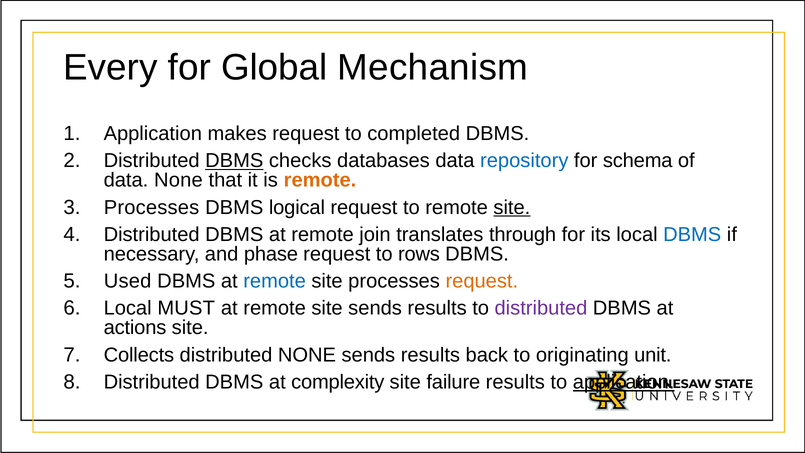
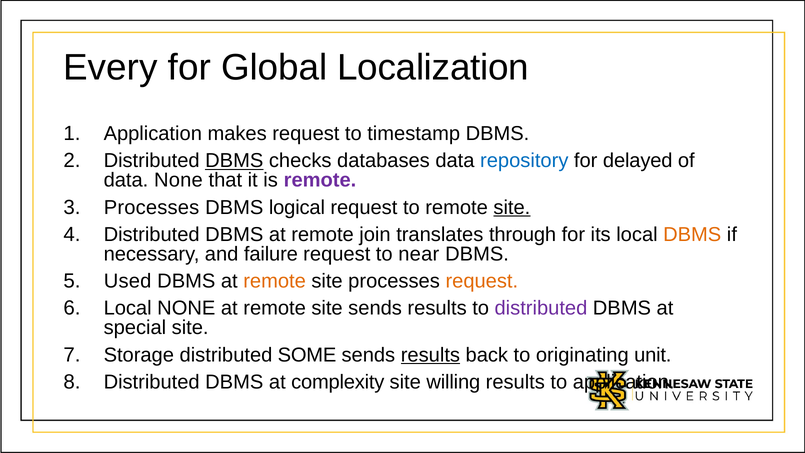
Mechanism: Mechanism -> Localization (433, 68)
completed: completed -> timestamp (414, 134)
schema: schema -> delayed (638, 161)
remote colour: orange -> purple (320, 180)
DBMS colour: blue -> orange (692, 234)
phase: phase -> failure (271, 254)
rows: rows -> near (419, 254)
remote colour: blue -> orange (275, 281)
Local MUST: MUST -> NONE (186, 308)
actions: actions -> special (135, 328)
Collects: Collects -> Storage (139, 355)
distributed NONE: NONE -> SOME (307, 355)
results underline: none -> present (430, 355)
failure: failure -> willing (453, 382)
application underline: present -> none (624, 382)
